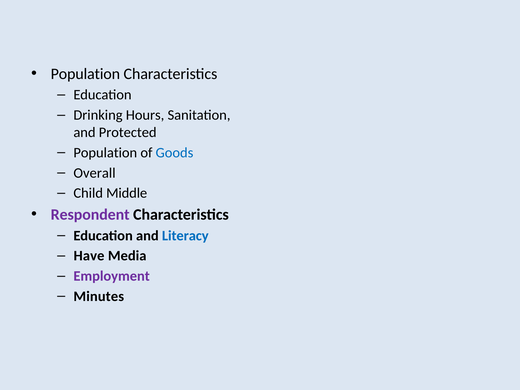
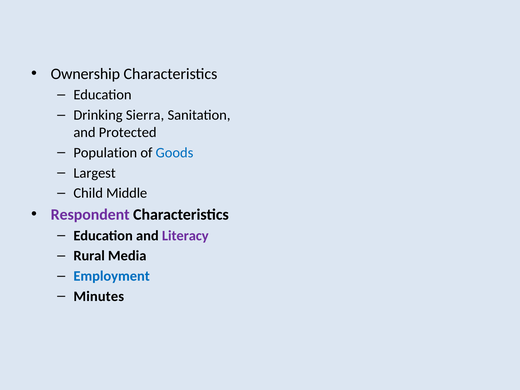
Population: Population -> Ownership (85, 74)
Hours: Hours -> Sierra (145, 115)
Overall: Overall -> Largest (95, 173)
Literacy colour: blue -> purple (185, 236)
Have: Have -> Rural (89, 256)
Employment colour: purple -> blue (112, 276)
